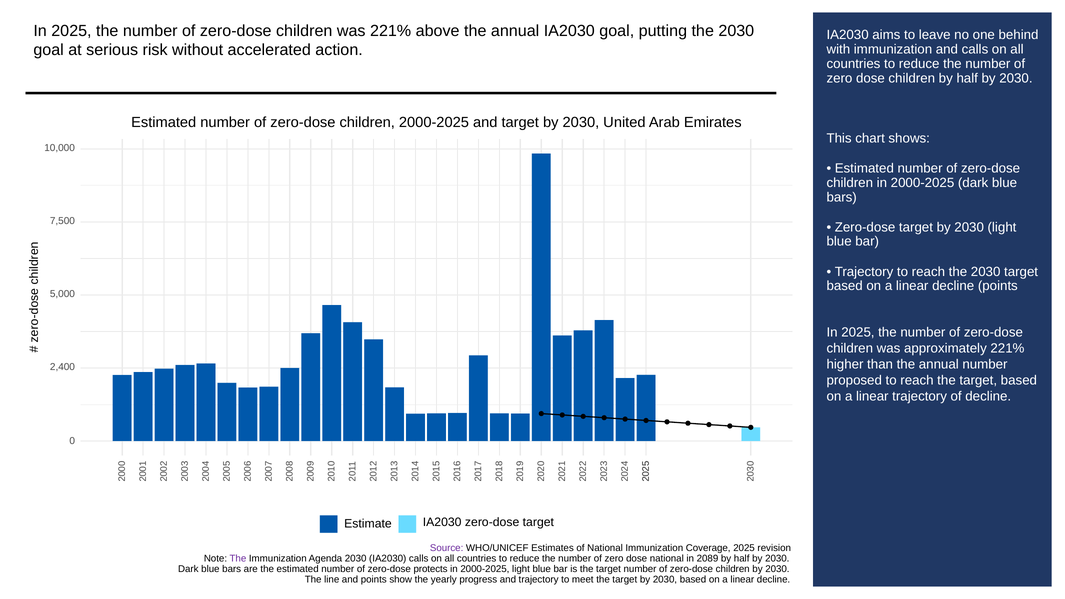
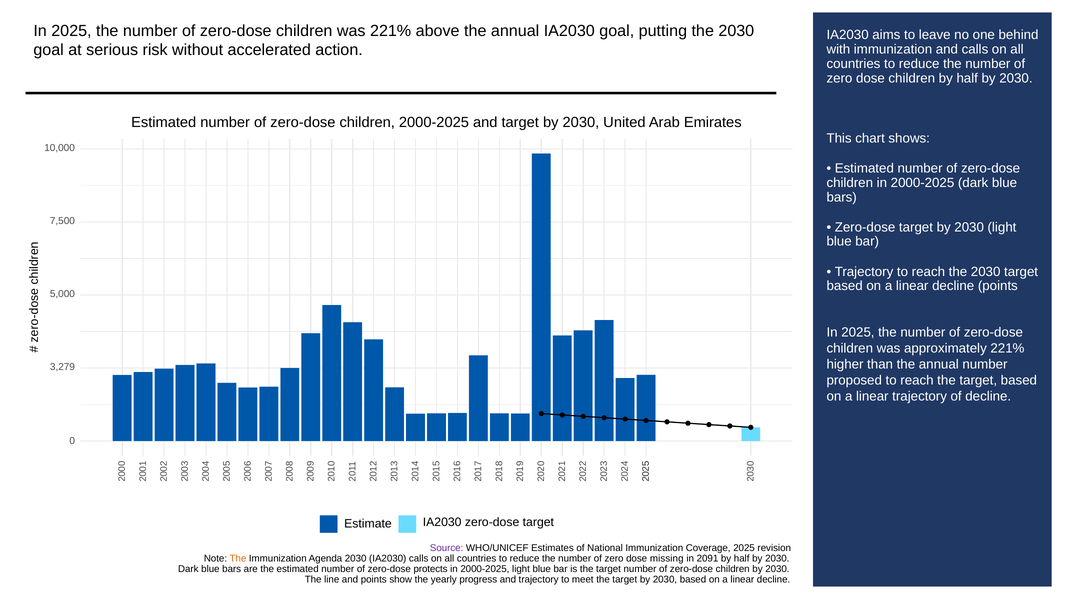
2,400: 2,400 -> 3,279 (62, 367)
The colour: purple -> orange (238, 559)
dose national: national -> missing (667, 559)
2089: 2089 -> 2091 (707, 559)
